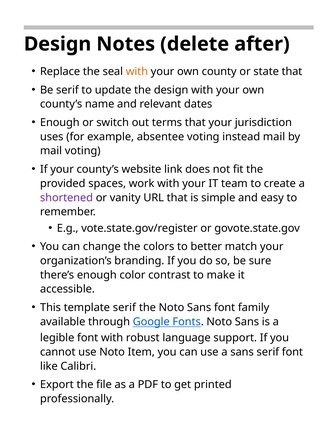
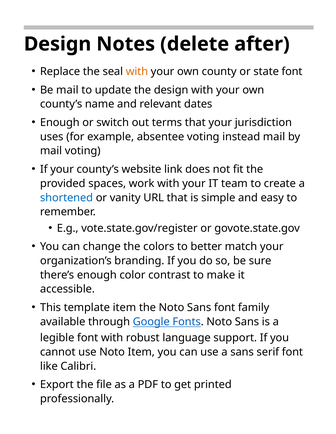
state that: that -> font (292, 72)
Be serif: serif -> mail (67, 90)
shortened colour: purple -> blue (67, 198)
template serif: serif -> item (124, 308)
